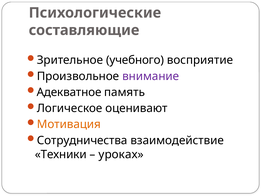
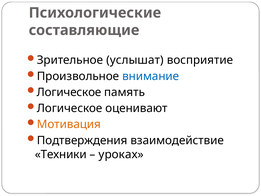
учебного: учебного -> услышат (135, 60)
внимание colour: purple -> blue (151, 76)
Адекватное: Адекватное -> Логическое (69, 92)
Сотрудничества: Сотрудничества -> Подтверждения (82, 140)
